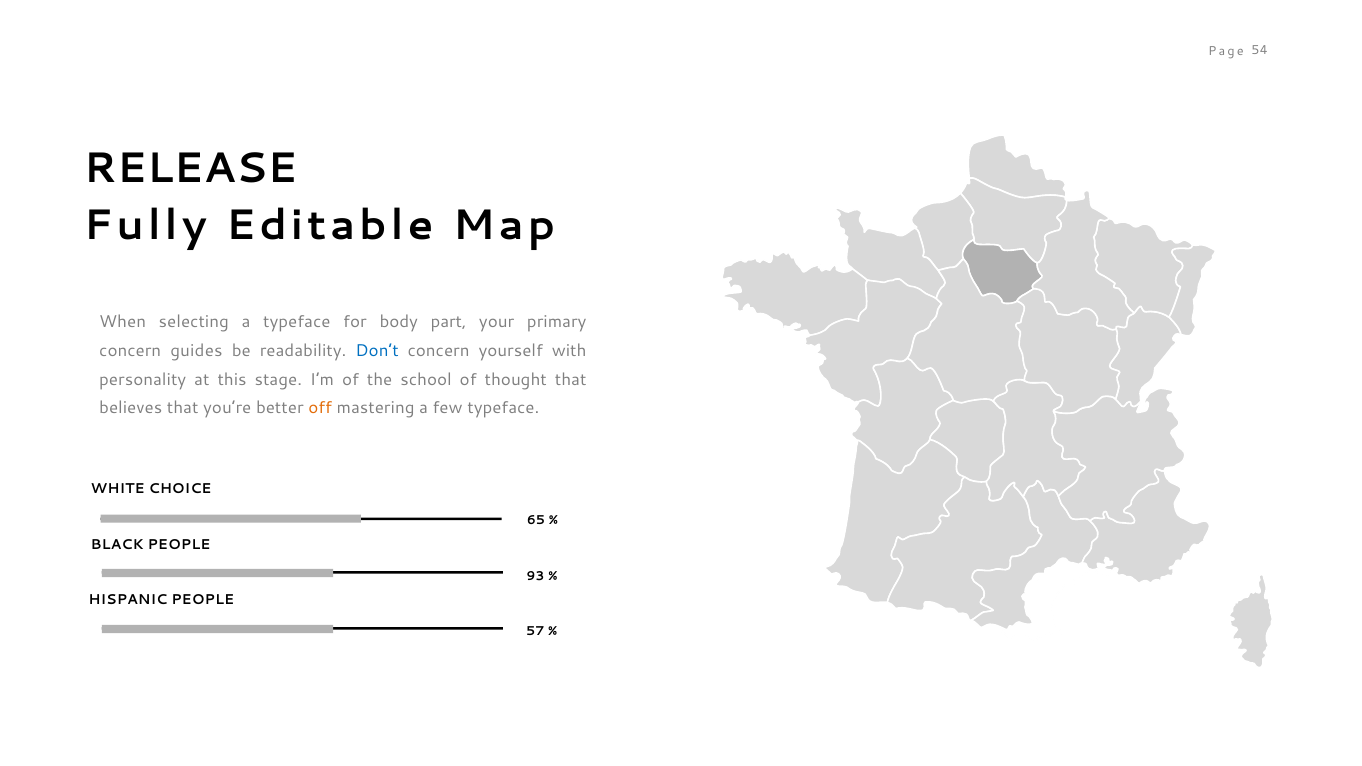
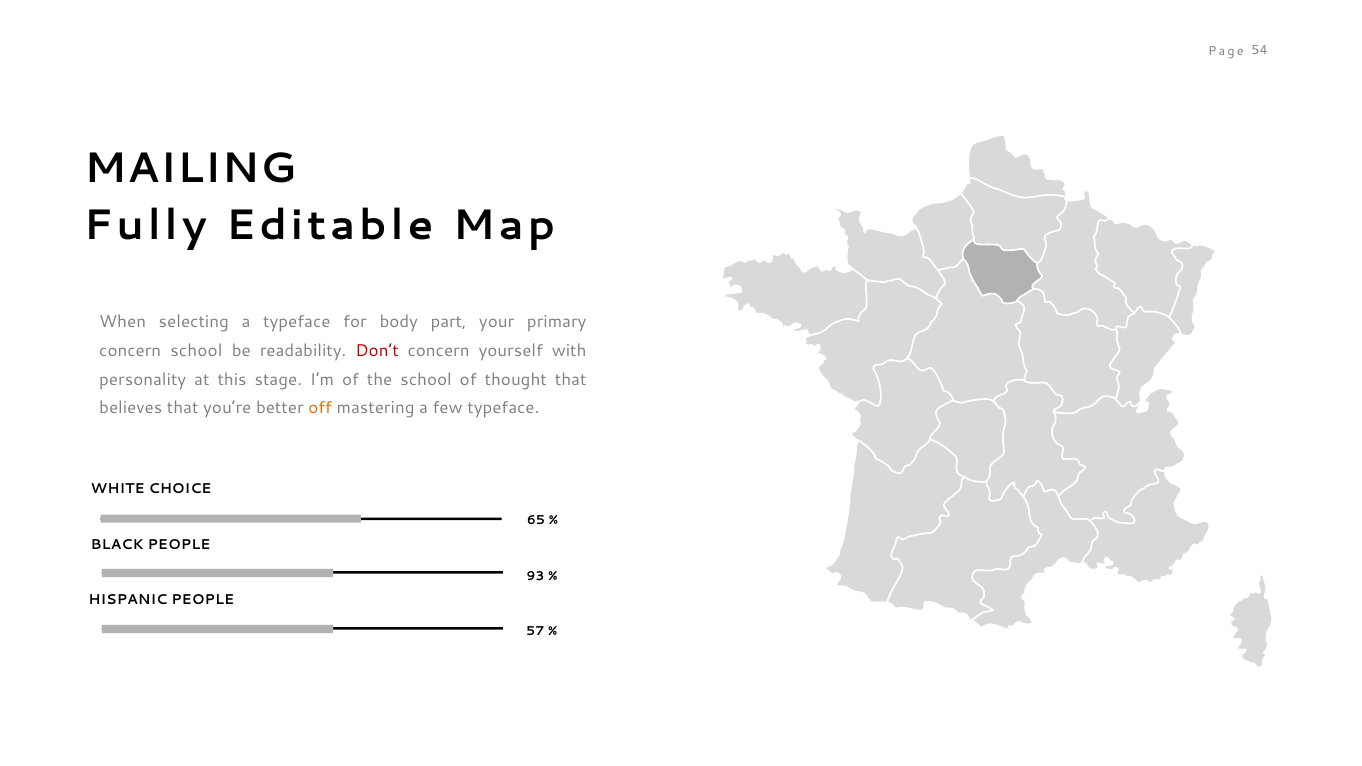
RELEASE: RELEASE -> MAILING (190, 169)
concern guides: guides -> school (196, 351)
Don’t colour: blue -> red (377, 351)
